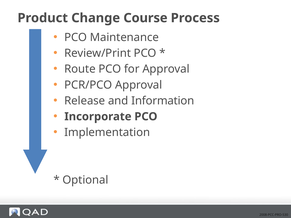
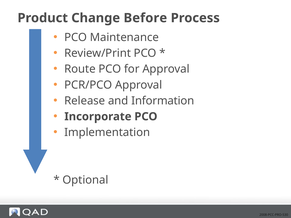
Course: Course -> Before (145, 18)
